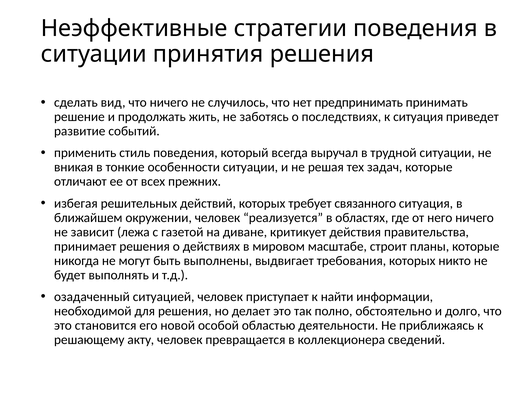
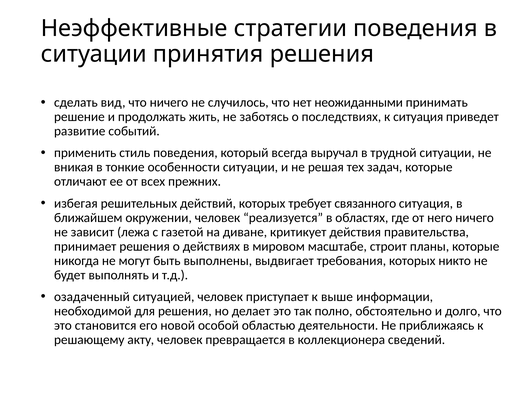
предпринимать: предпринимать -> неожиданными (359, 103)
найти: найти -> выше (337, 297)
